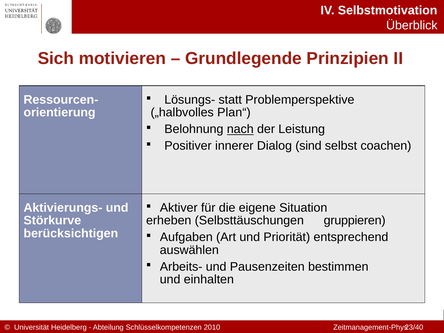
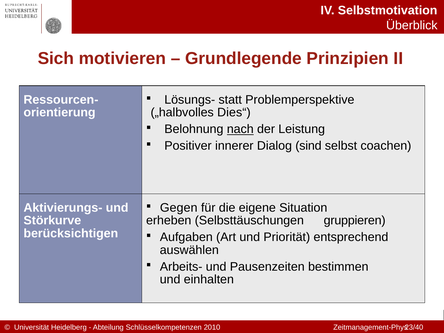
Plan“: Plan“ -> Dies“ (234, 113)
Aktiver: Aktiver -> Gegen (179, 208)
